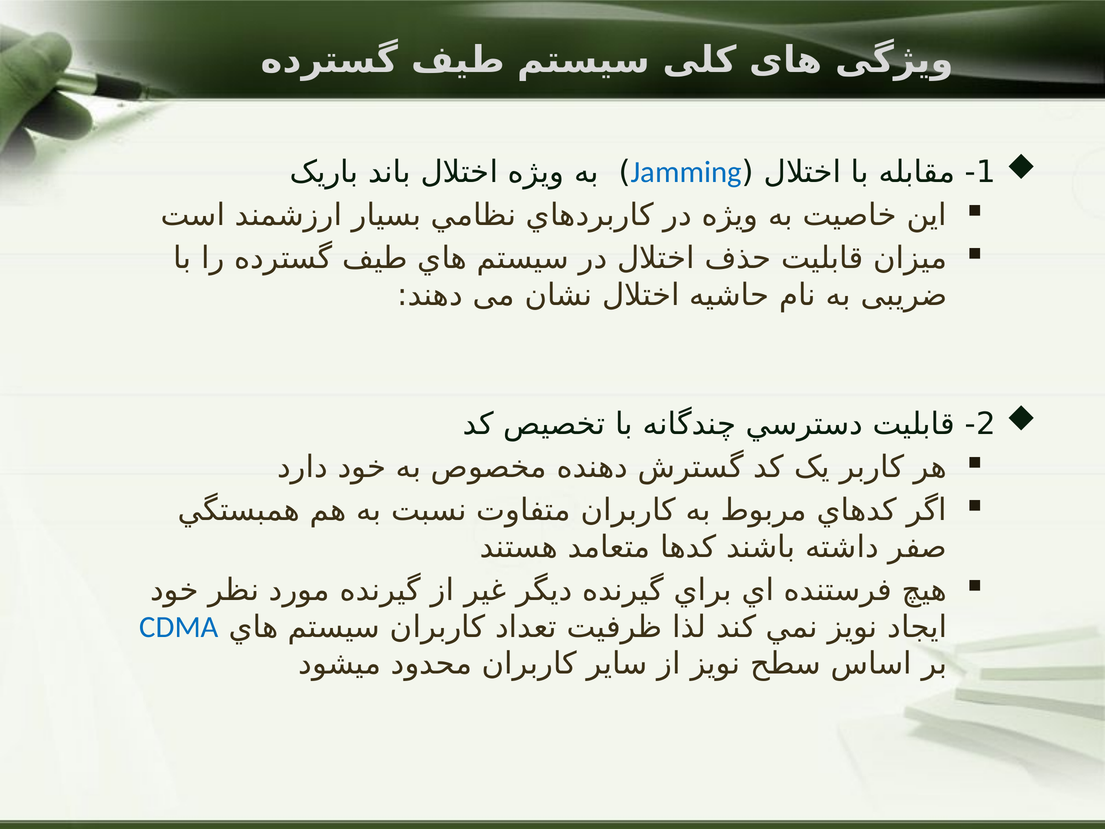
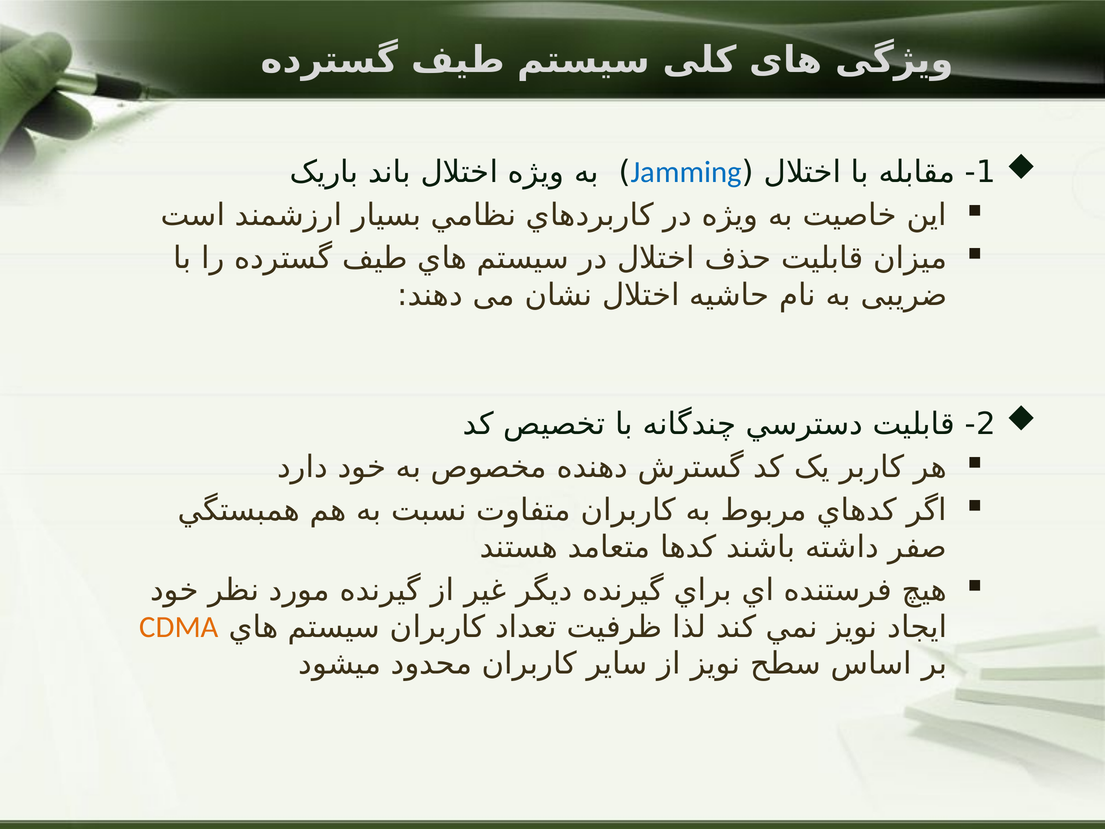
CDMA colour: blue -> orange (179, 627)
